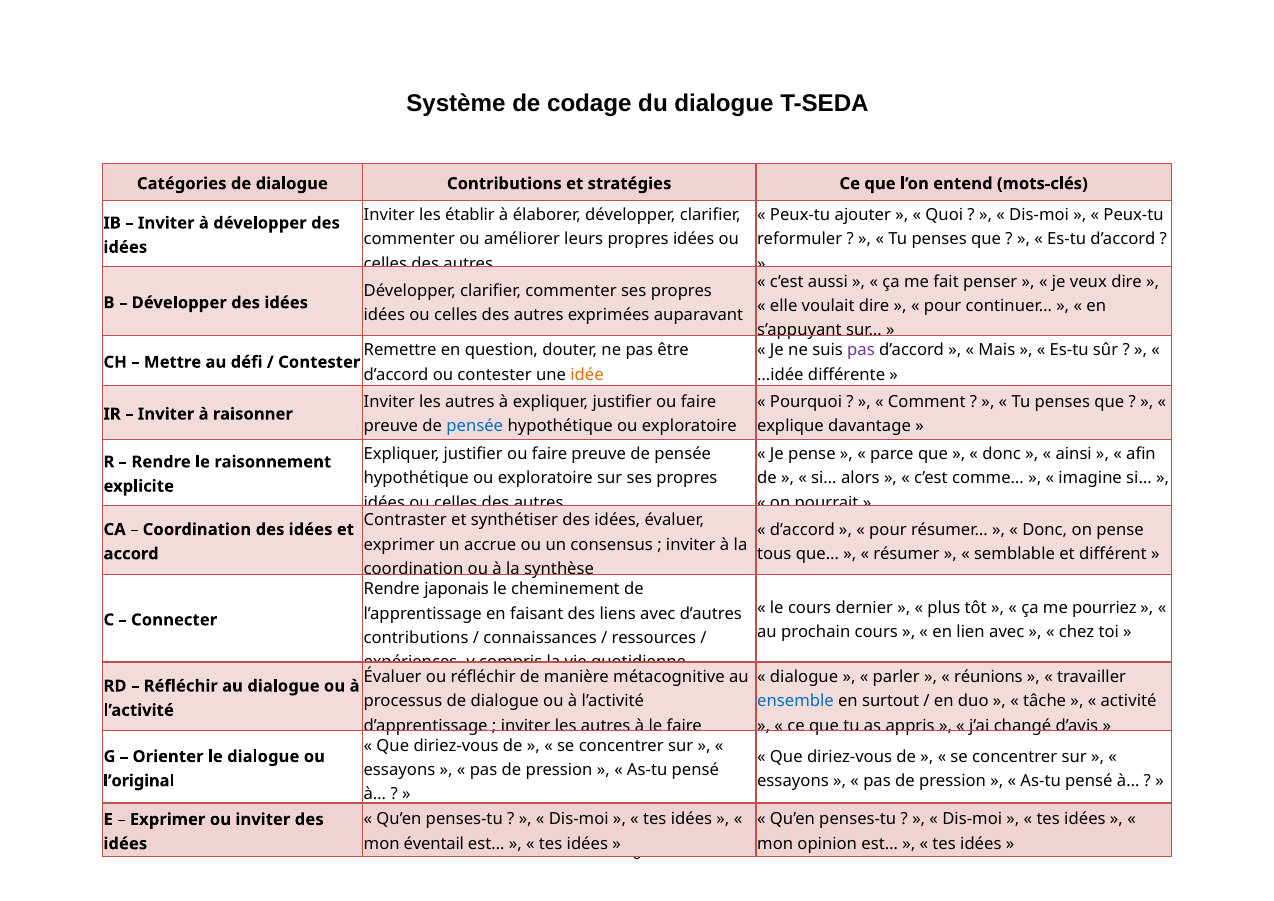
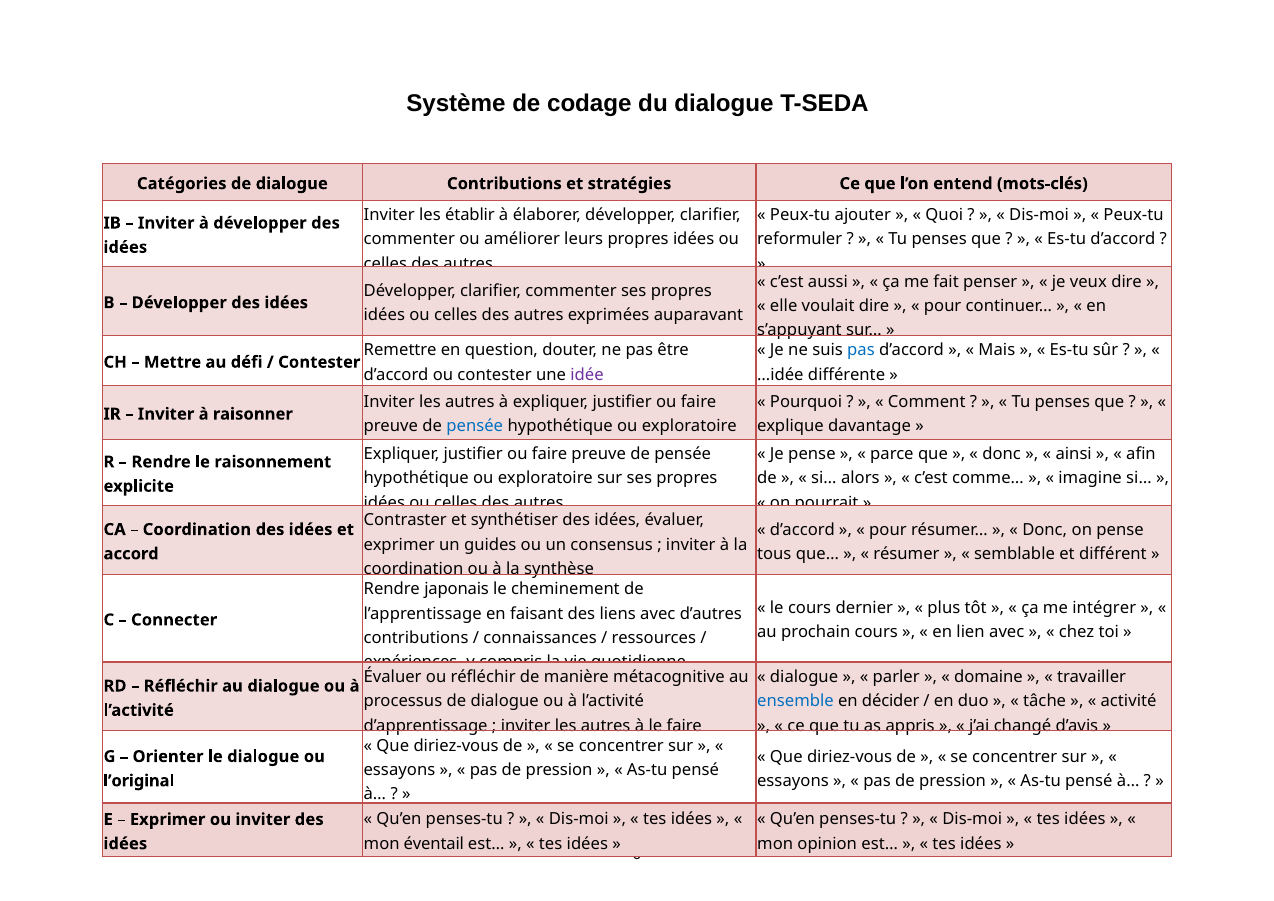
pas colour: purple -> blue (861, 350)
idée colour: orange -> purple (587, 375)
accrue: accrue -> guides (490, 545)
pourriez: pourriez -> intégrer (1104, 608)
réunions: réunions -> domaine (988, 677)
surtout: surtout -> décider (891, 701)
